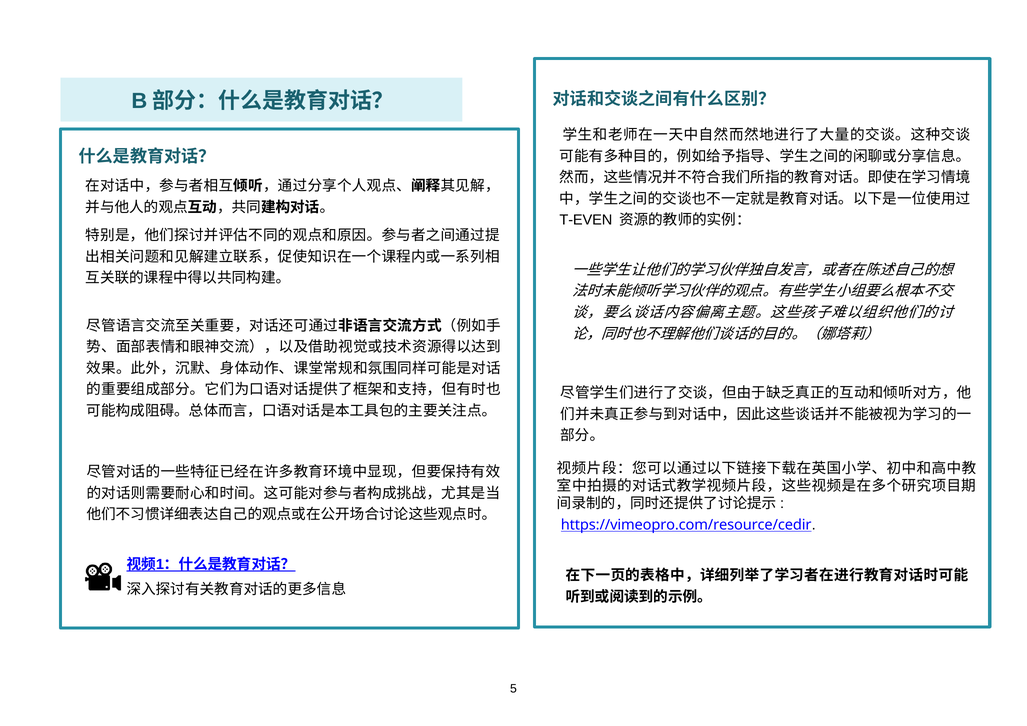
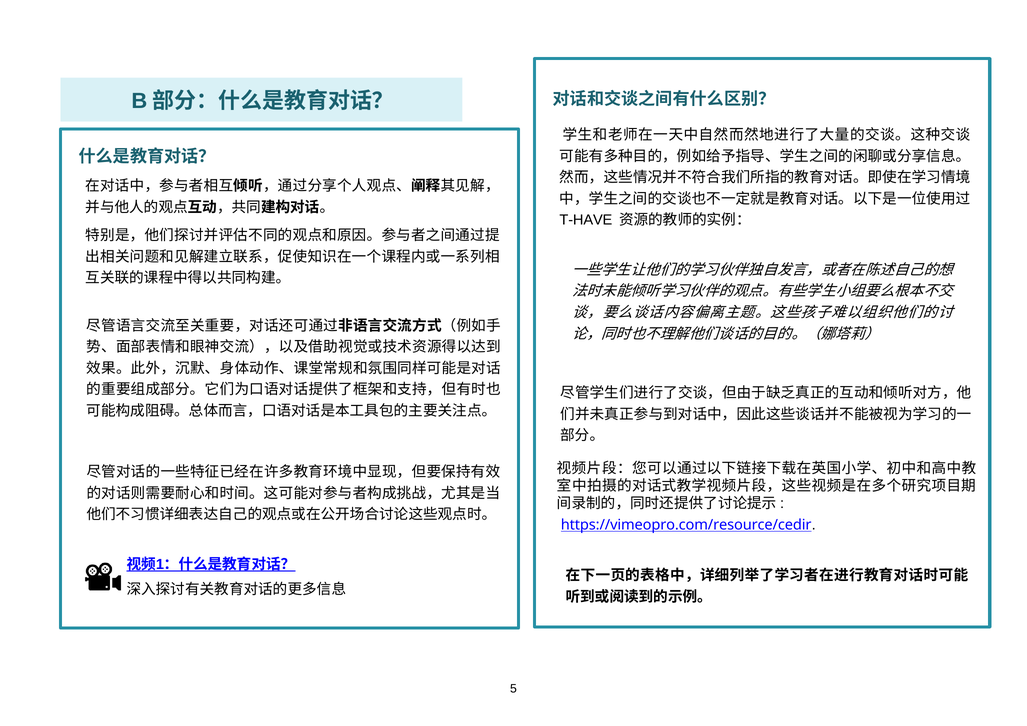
T-EVEN: T-EVEN -> T-HAVE (586, 220)
